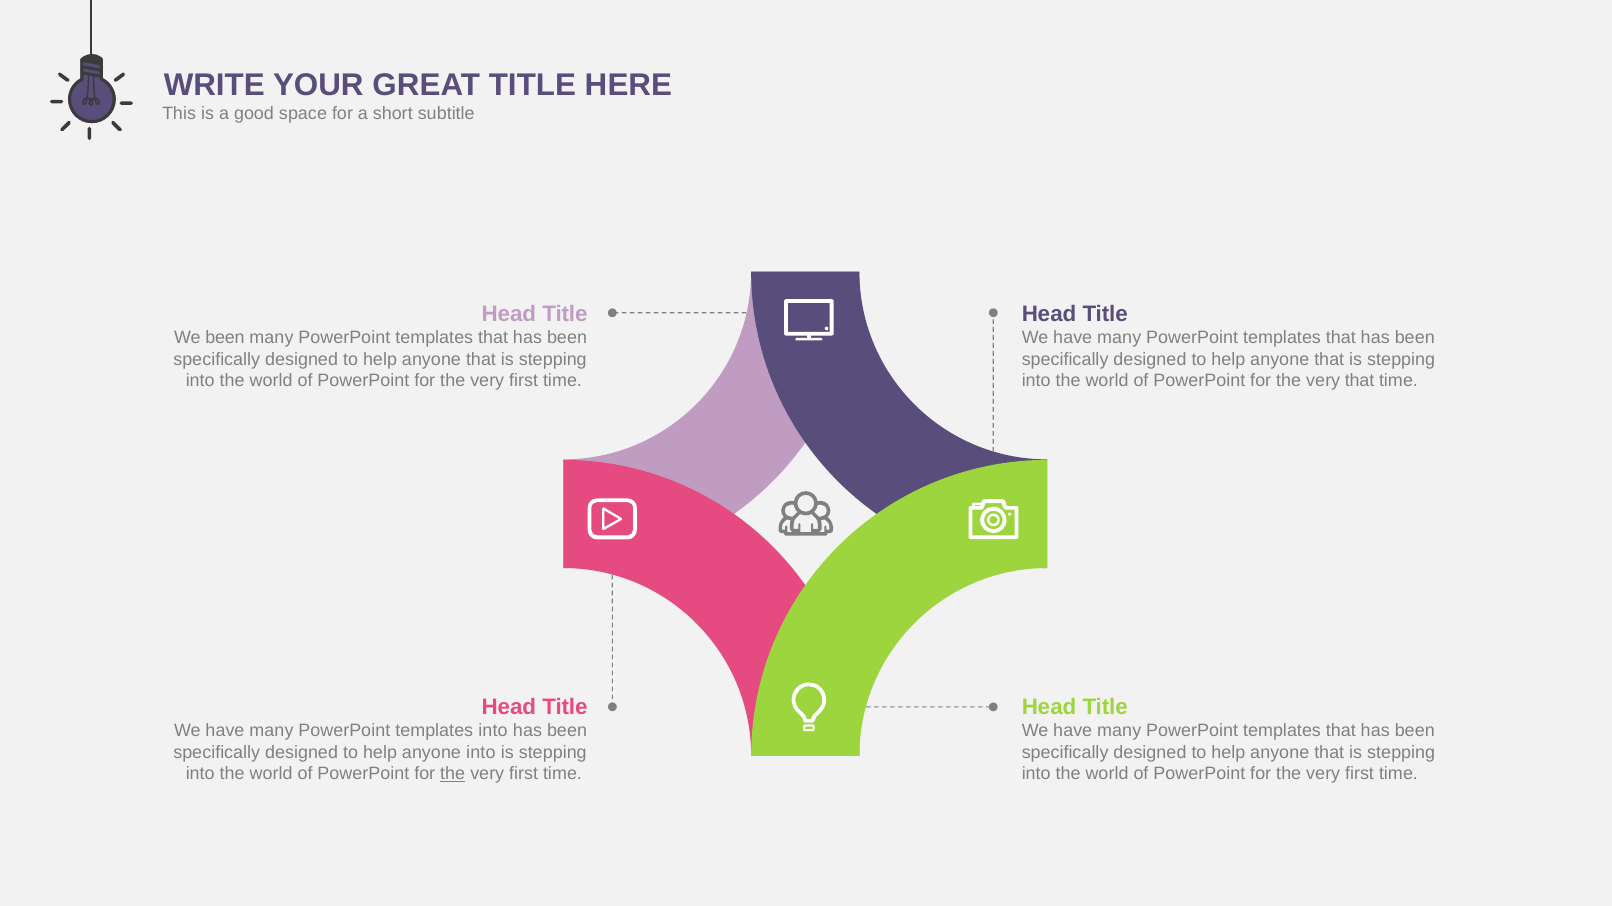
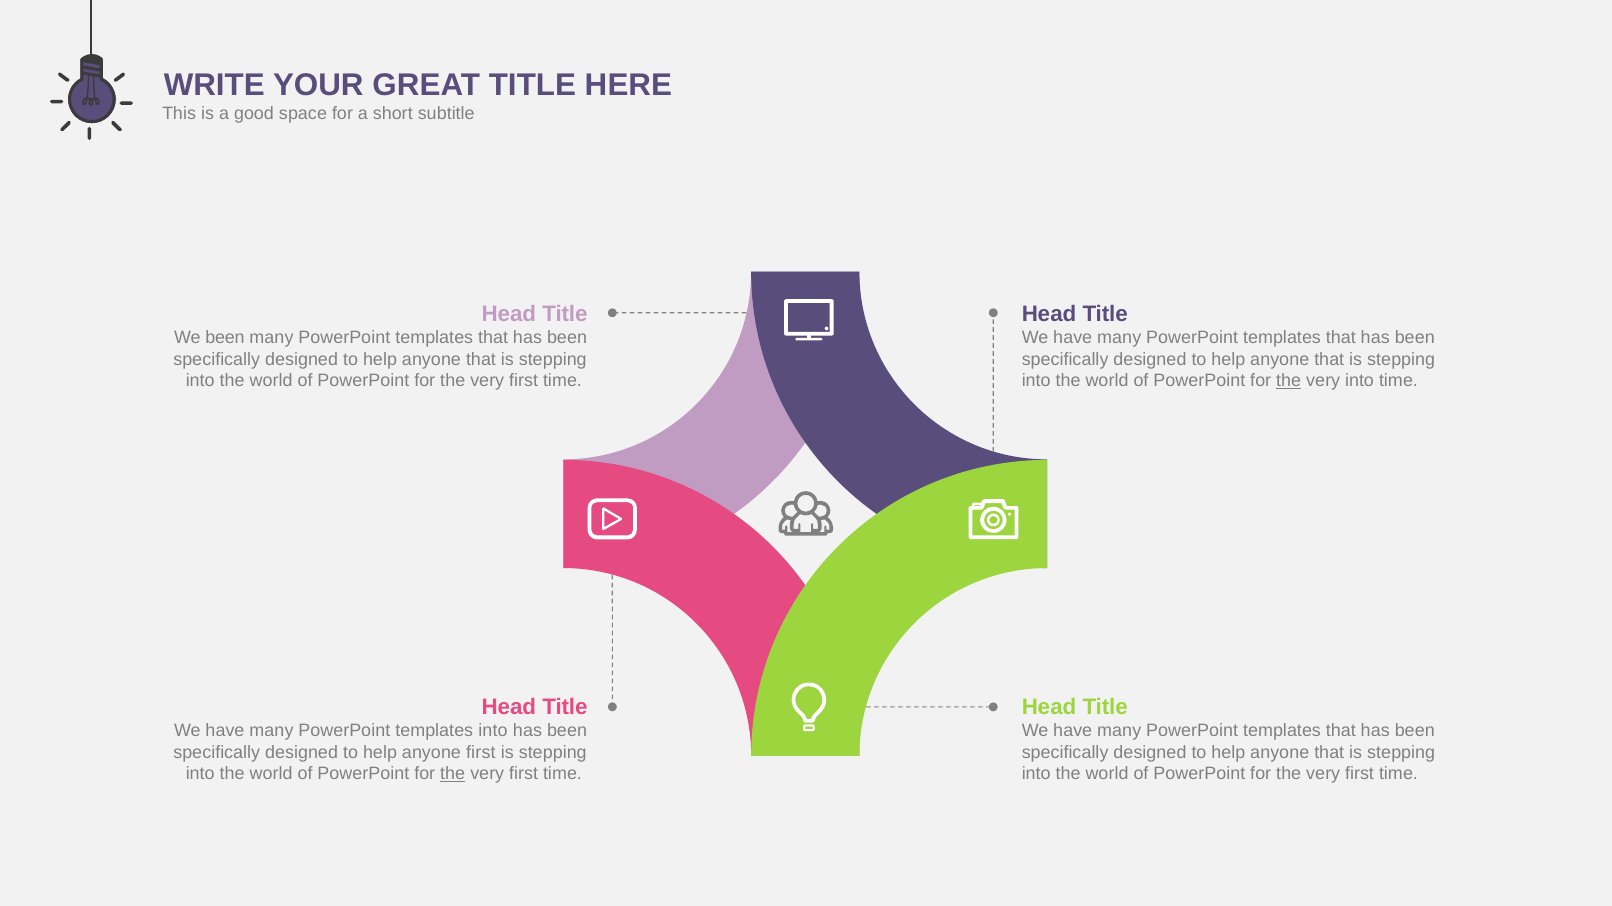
the underline: none -> present (1289, 381)
very that: that -> into (1359, 381)
anyone into: into -> first (481, 753)
